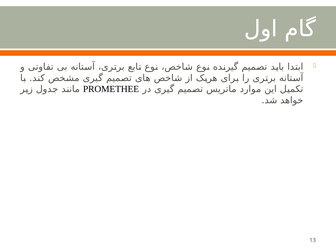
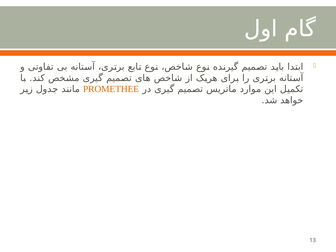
PROMETHEE colour: black -> orange (111, 89)
